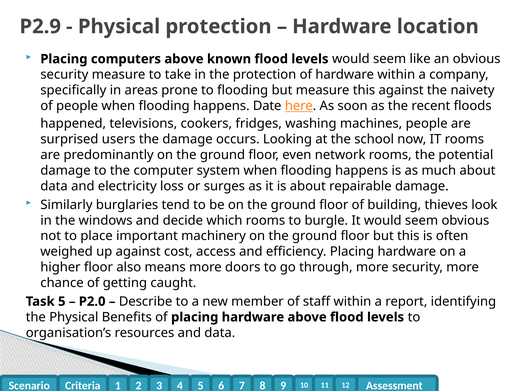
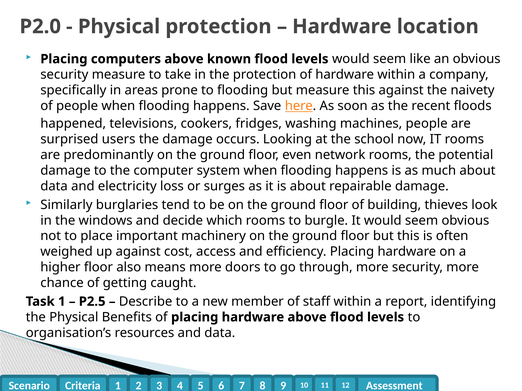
P2.9: P2.9 -> P2.0 (40, 27)
Date: Date -> Save (267, 106)
Task 5: 5 -> 1 (62, 302)
P2.0: P2.0 -> P2.5 (92, 302)
